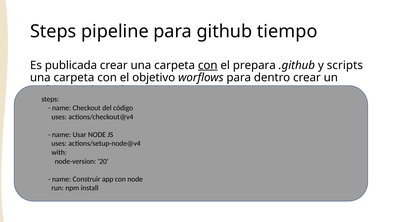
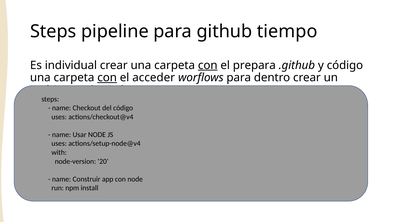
publicada: publicada -> individual (71, 65)
y scripts: scripts -> código (345, 65)
con underline: none -> present (107, 78)
objetivo: objetivo -> acceder (154, 78)
